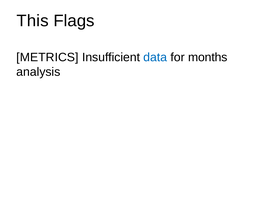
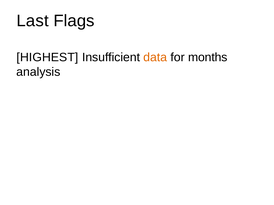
This: This -> Last (33, 21)
METRICS: METRICS -> HIGHEST (47, 57)
data colour: blue -> orange (155, 57)
